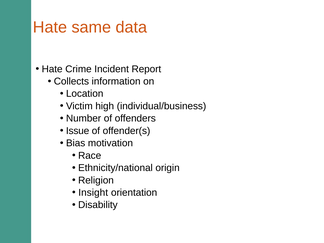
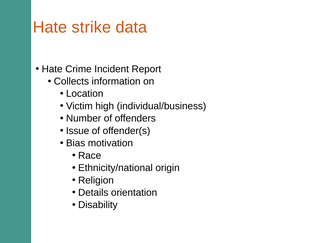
same: same -> strike (91, 27)
Insight: Insight -> Details (93, 193)
